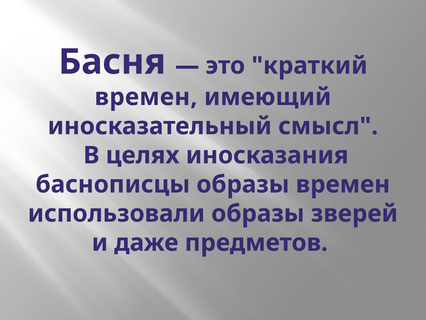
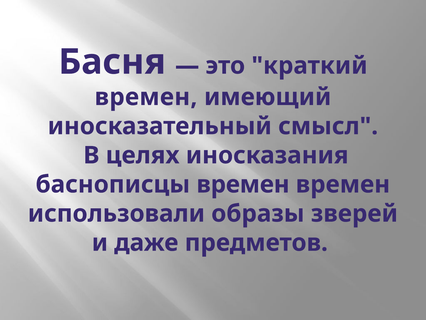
баснописцы образы: образы -> времен (243, 184)
